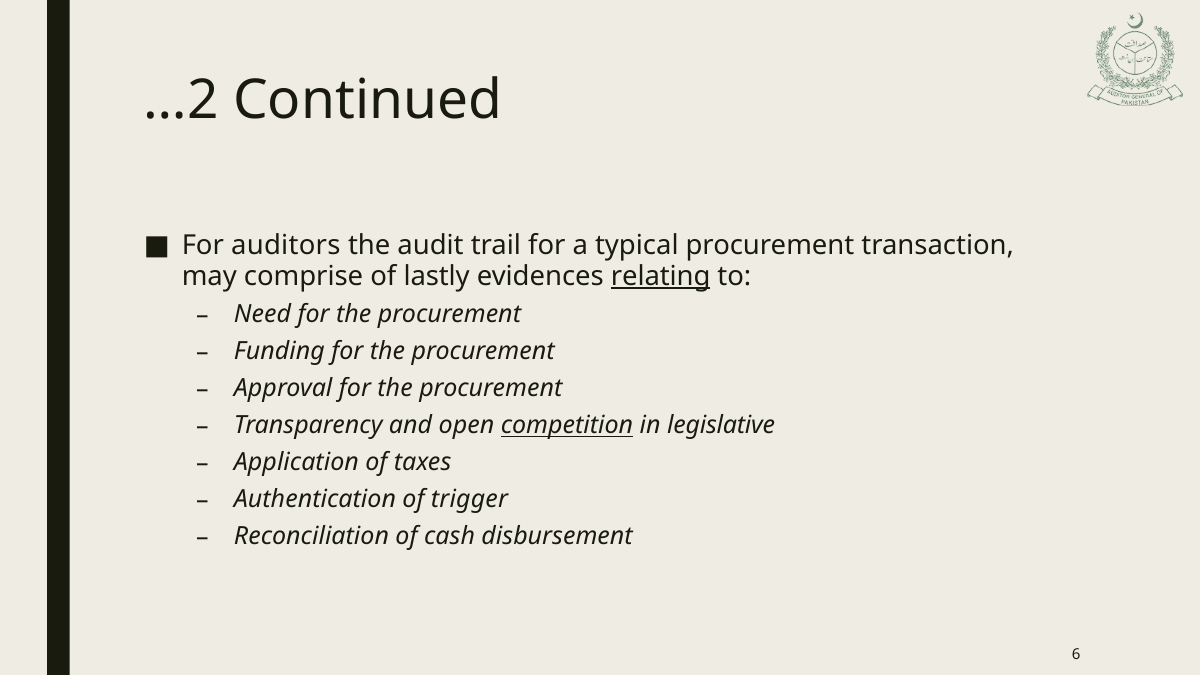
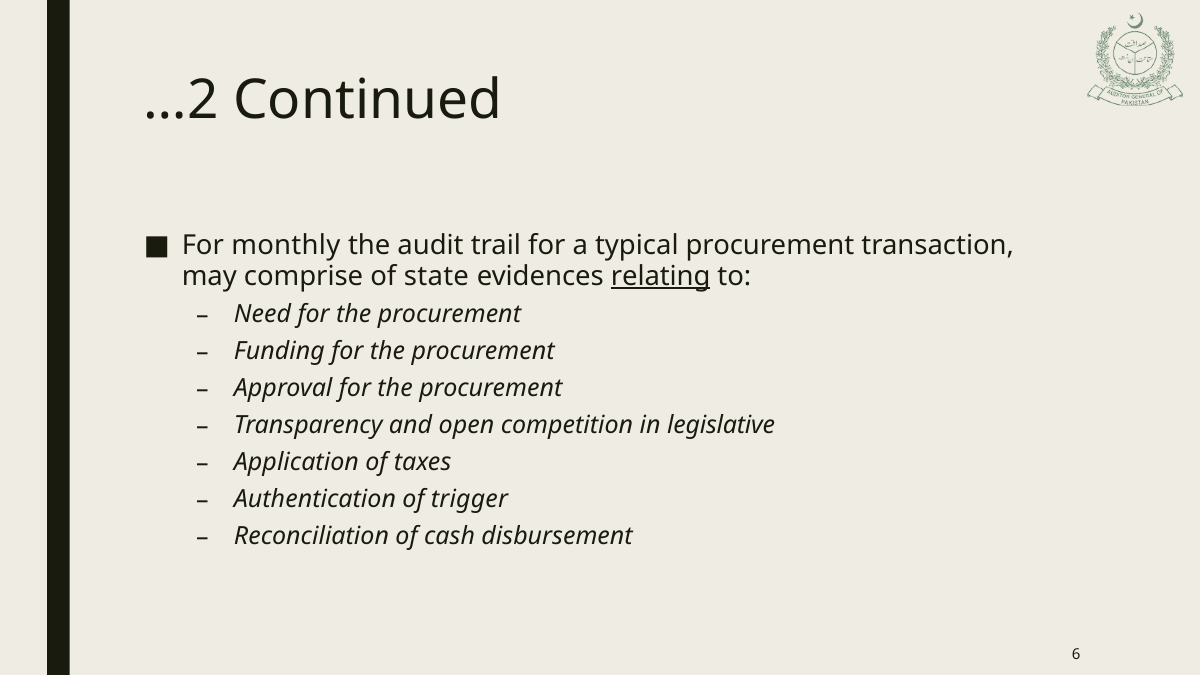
auditors: auditors -> monthly (286, 245)
lastly: lastly -> state (436, 276)
competition underline: present -> none (567, 426)
